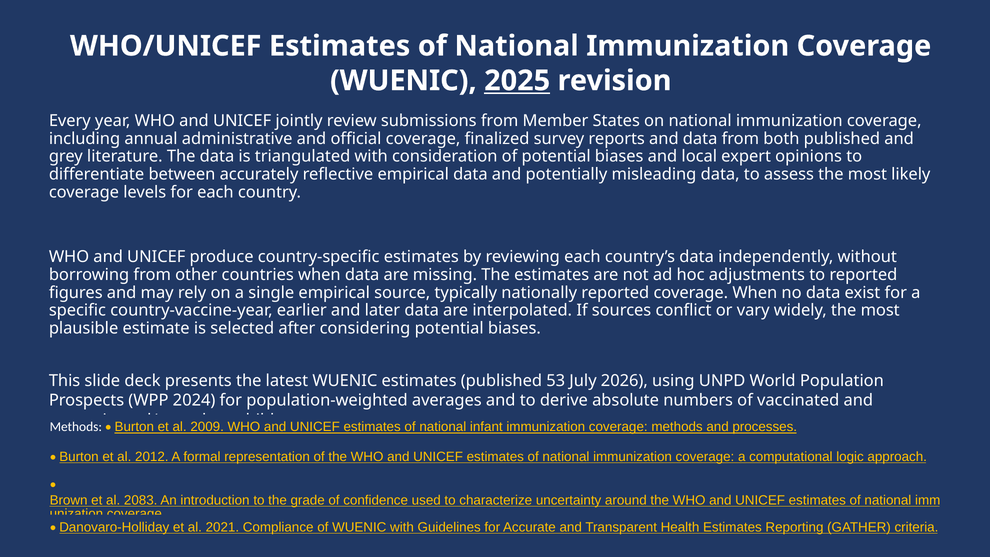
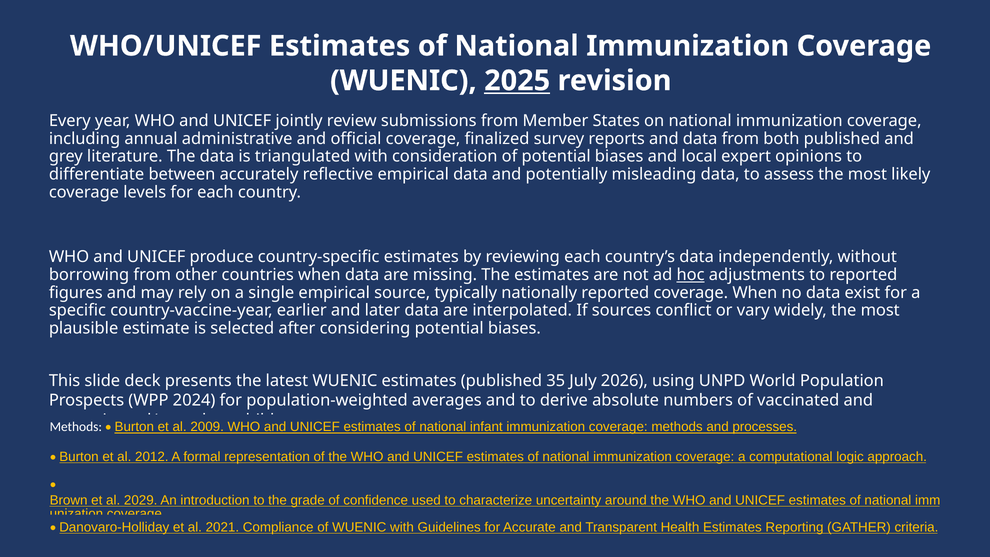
hoc underline: none -> present (691, 275)
53: 53 -> 35 (556, 381)
2083: 2083 -> 2029 (141, 500)
